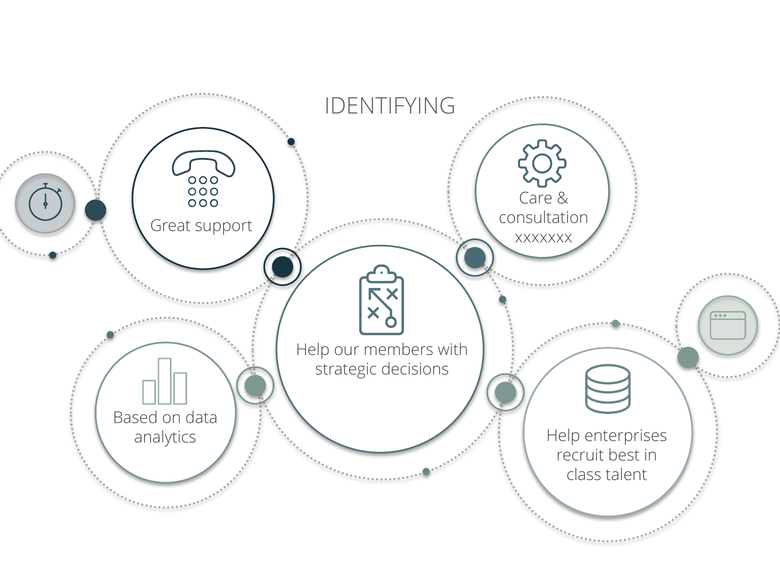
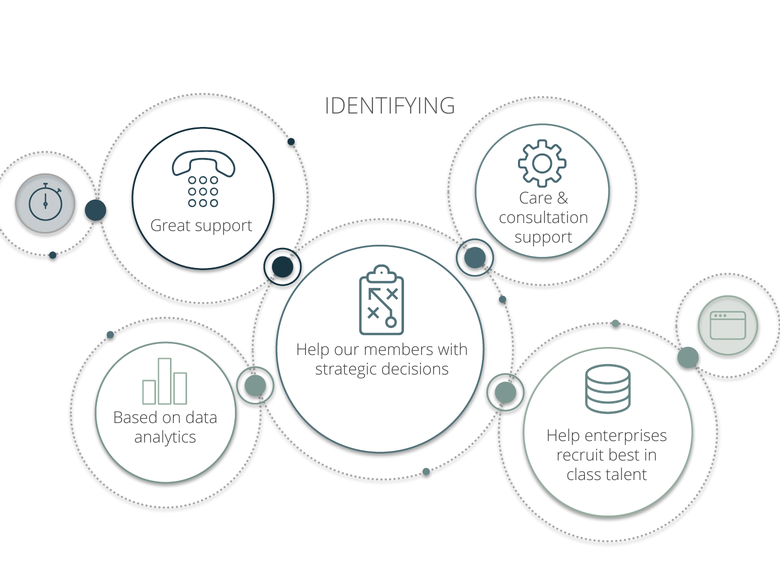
xxxxxxx: xxxxxxx -> support (544, 237)
